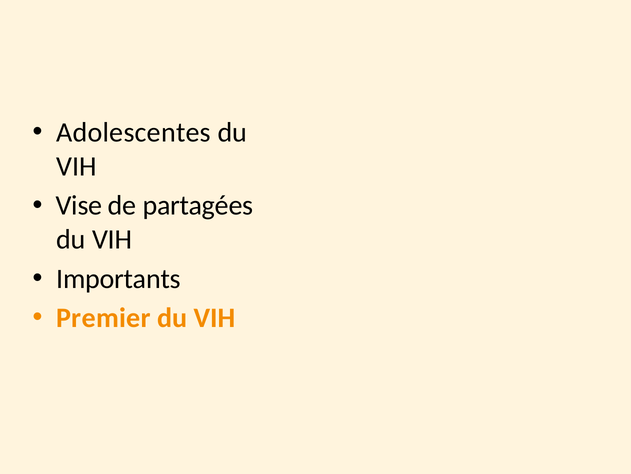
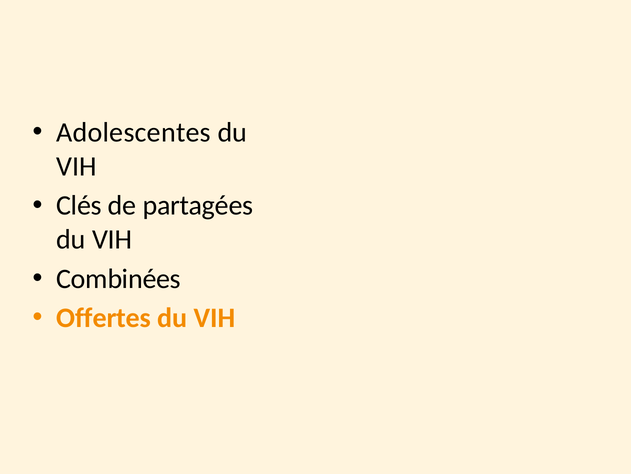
Vise: Vise -> Clés (79, 205)
Importants: Importants -> Combinées (119, 278)
Premier: Premier -> Offertes (104, 318)
